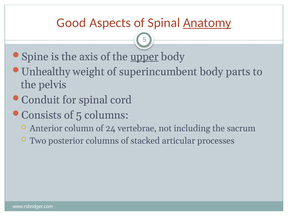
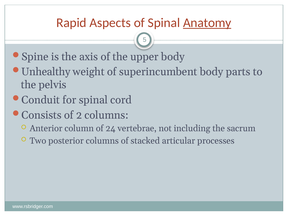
Good: Good -> Rapid (71, 23)
upper underline: present -> none (144, 57)
of 5: 5 -> 2 (79, 115)
